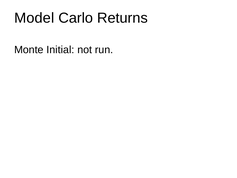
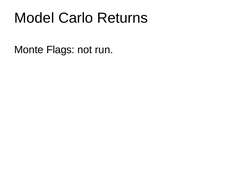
Initial: Initial -> Flags (60, 50)
